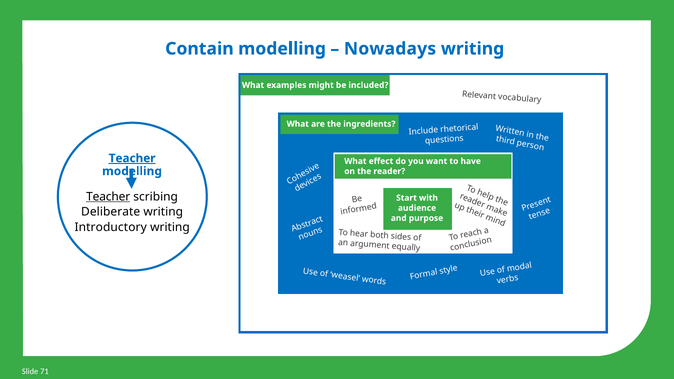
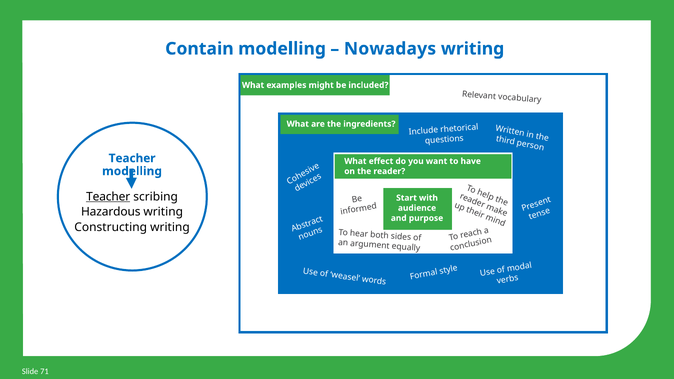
Teacher underline: present -> none (132, 158)
Deliberate: Deliberate -> Hazardous (111, 212)
Introductory: Introductory -> Constructing (111, 227)
